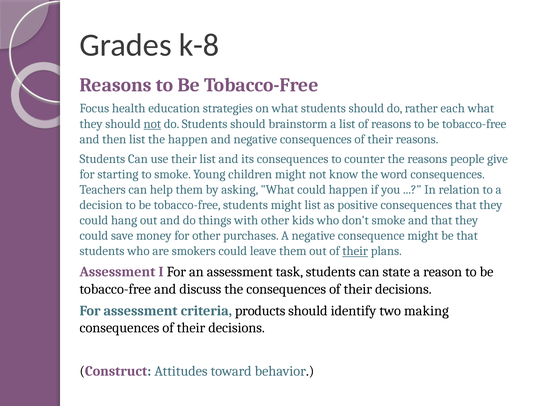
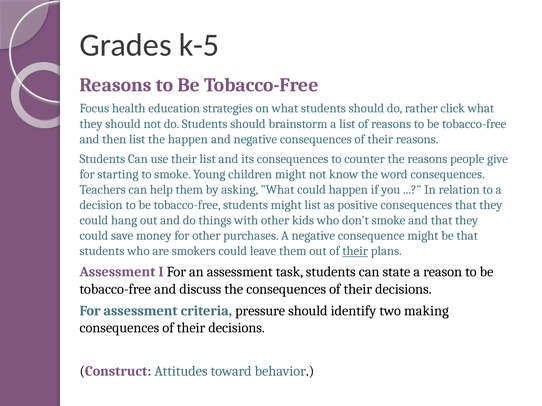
k-8: k-8 -> k-5 (199, 45)
each: each -> click (453, 109)
not underline: present -> none (152, 124)
products: products -> pressure (260, 311)
